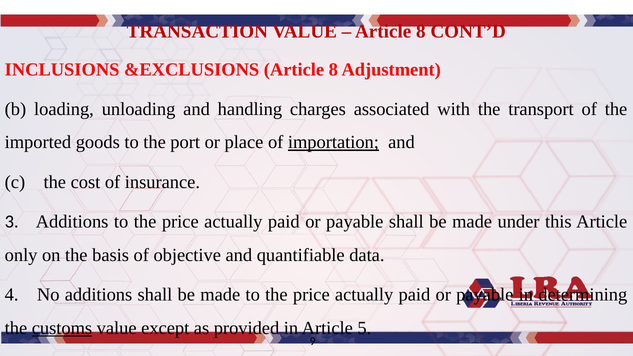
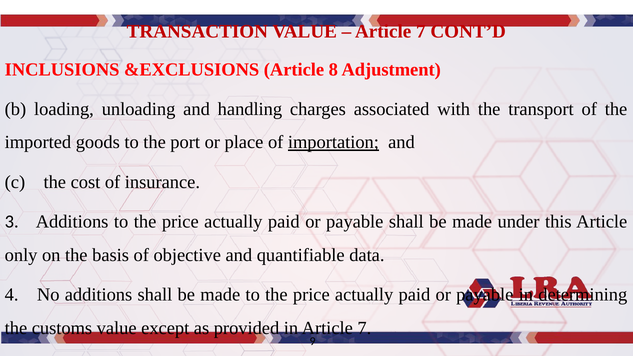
8: 8 -> 7 (421, 32)
customs underline: present -> none (62, 328)
in Article 5: 5 -> 7 (364, 328)
